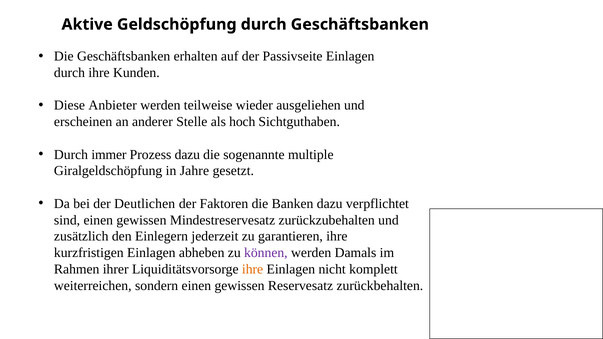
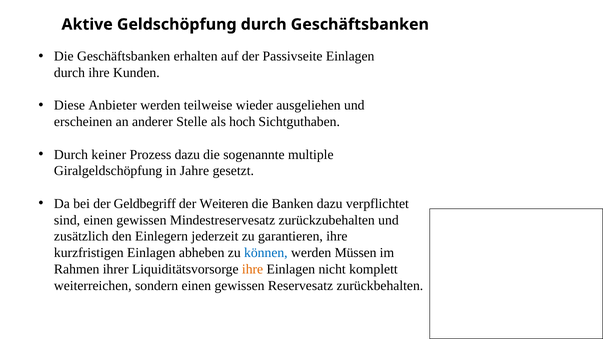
immer: immer -> keiner (109, 155)
Deutlichen: Deutlichen -> Geldbegriff (145, 204)
Faktoren: Faktoren -> Weiteren (224, 204)
können colour: purple -> blue (266, 253)
Damals: Damals -> Müssen (356, 253)
